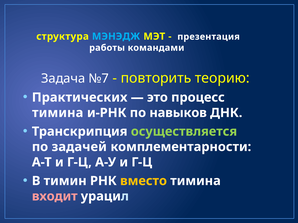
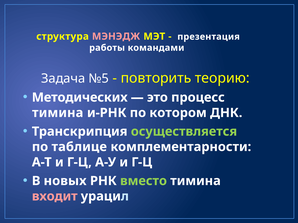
МЭНЭДЖ colour: light blue -> pink (116, 37)
№7: №7 -> №5 (99, 79)
Практических: Практических -> Методических (80, 98)
навыков: навыков -> котором (178, 113)
задачей: задачей -> таблице (79, 147)
тимин: тимин -> новых (65, 181)
вместо colour: yellow -> light green (143, 181)
